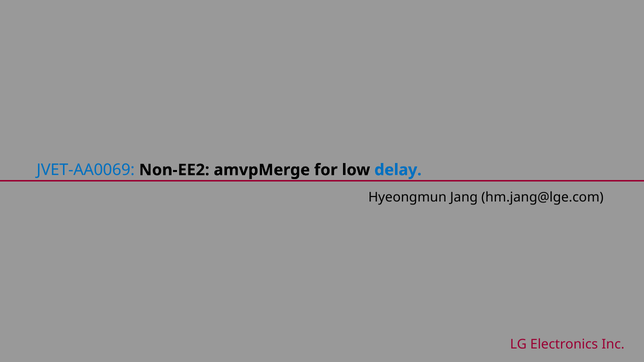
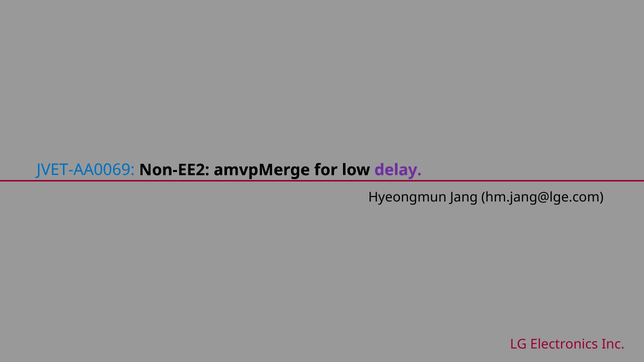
delay colour: blue -> purple (398, 170)
